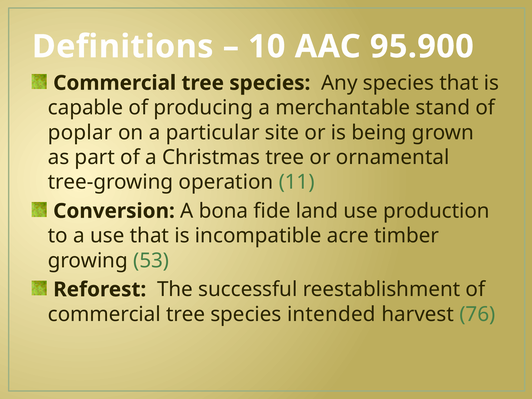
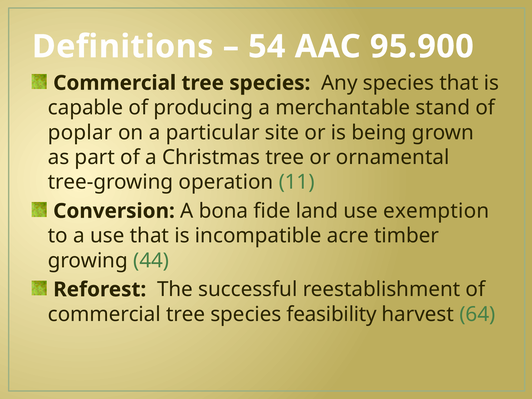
10: 10 -> 54 (267, 47)
production: production -> exemption (436, 211)
53: 53 -> 44 (151, 261)
intended: intended -> feasibility (332, 314)
76: 76 -> 64 (477, 314)
